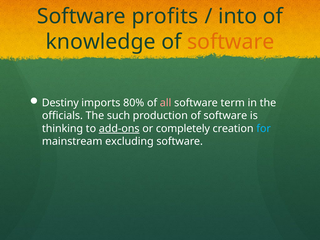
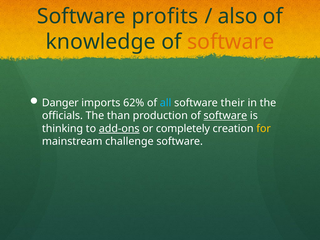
into: into -> also (238, 16)
Destiny: Destiny -> Danger (60, 103)
80%: 80% -> 62% (134, 103)
all colour: pink -> light blue (166, 103)
term: term -> their (233, 103)
such: such -> than (118, 116)
software underline: none -> present (225, 116)
for colour: light blue -> yellow (264, 129)
excluding: excluding -> challenge (129, 141)
